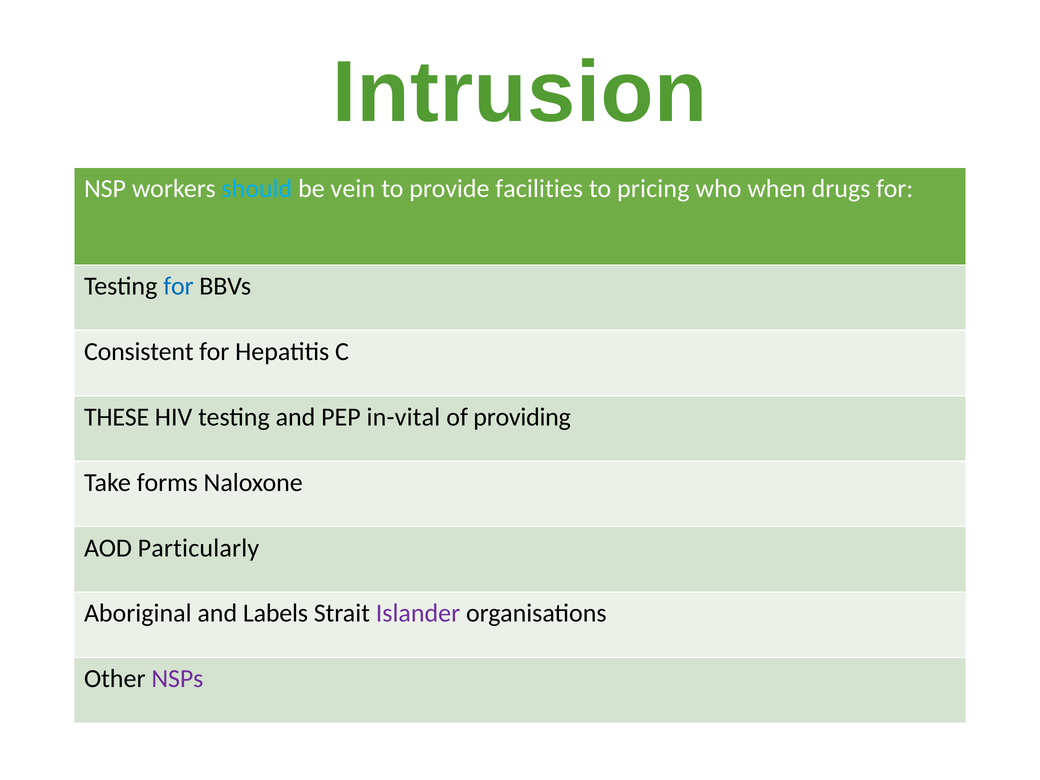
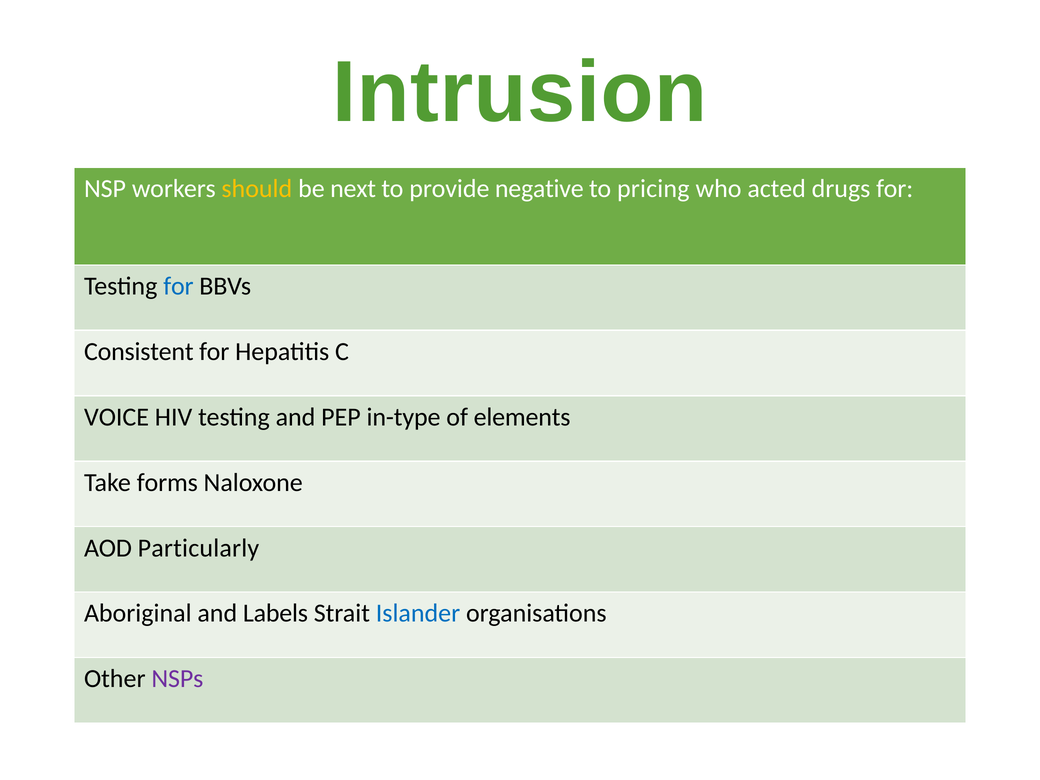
should colour: light blue -> yellow (257, 189)
vein: vein -> next (353, 189)
facilities: facilities -> negative (539, 189)
when: when -> acted (777, 189)
THESE: THESE -> VOICE (117, 417)
in-vital: in-vital -> in-type (404, 417)
providing: providing -> elements (522, 417)
Islander colour: purple -> blue (418, 613)
